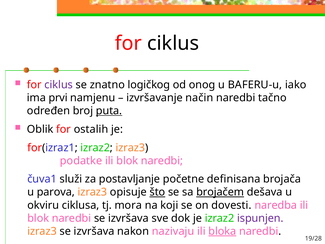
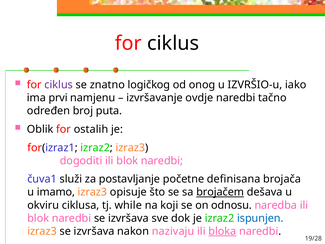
BAFERU-u: BAFERU-u -> IZVRŠIO-u (255, 85)
način: način -> ovdje (199, 98)
puta underline: present -> none (109, 111)
podatke: podatke -> dogoditi (81, 161)
parova: parova -> imamo (56, 192)
što underline: present -> none (157, 192)
mora: mora -> while (128, 205)
dovesti: dovesti -> odnosu (232, 205)
ispunjen colour: purple -> blue (260, 218)
